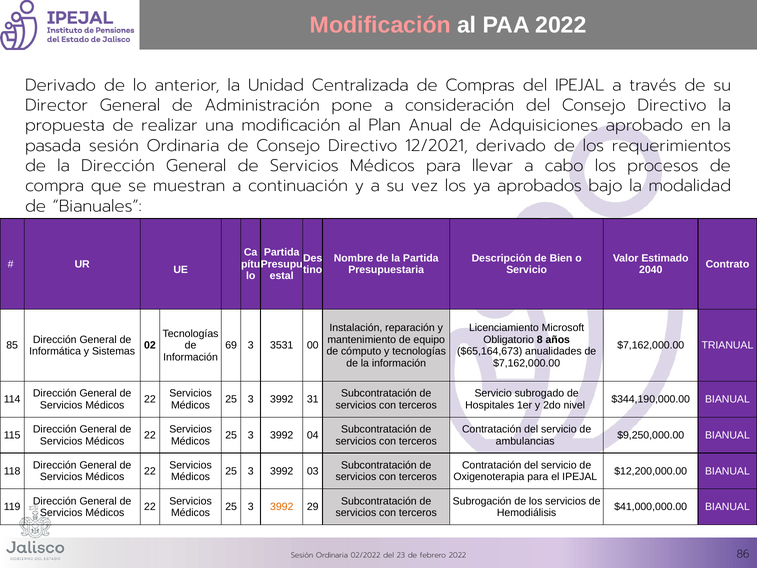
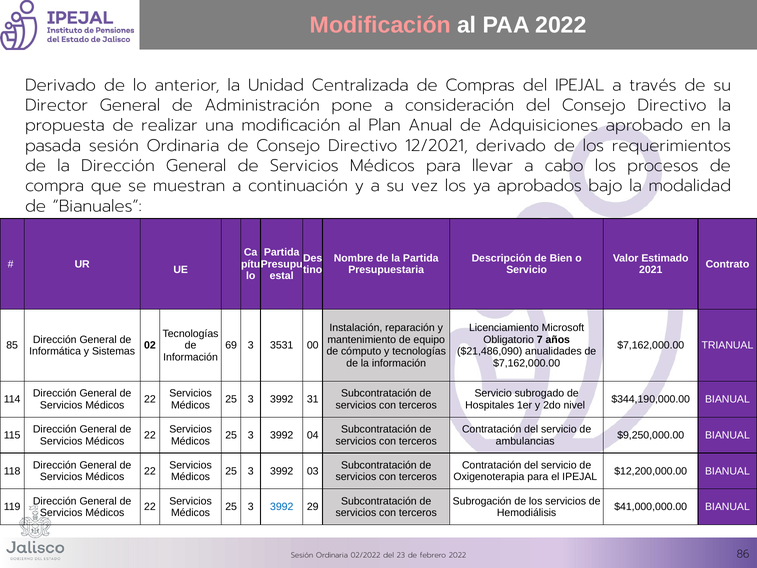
2040: 2040 -> 2021 (651, 270)
8: 8 -> 7 (540, 339)
$65,164,673: $65,164,673 -> $21,486,090 (490, 351)
3992 colour: orange -> blue (282, 507)
